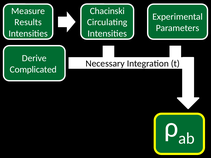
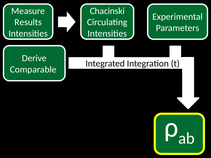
Necessary: Necessary -> Integrated (105, 64)
Complicated: Complicated -> Comparable (33, 70)
